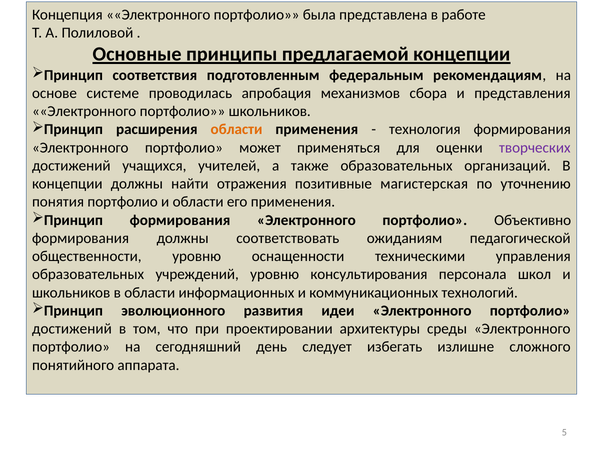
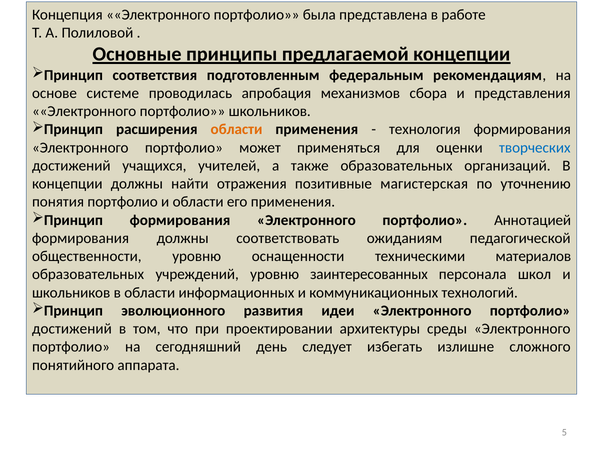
творческих colour: purple -> blue (535, 147)
Объективно: Объективно -> Аннотацией (533, 220)
управления: управления -> материалов (533, 256)
консультирования: консультирования -> заинтересованных (369, 274)
